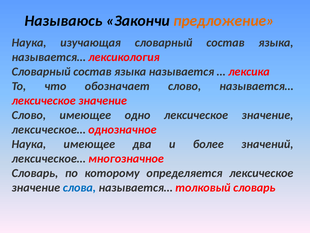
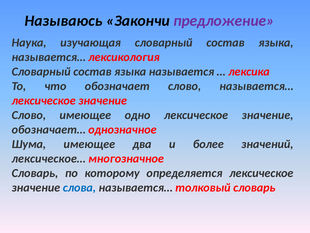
предложение colour: orange -> purple (224, 21)
лексическое…: лексическое… -> обозначает… (49, 129)
Наука: Наука -> Шума (29, 144)
